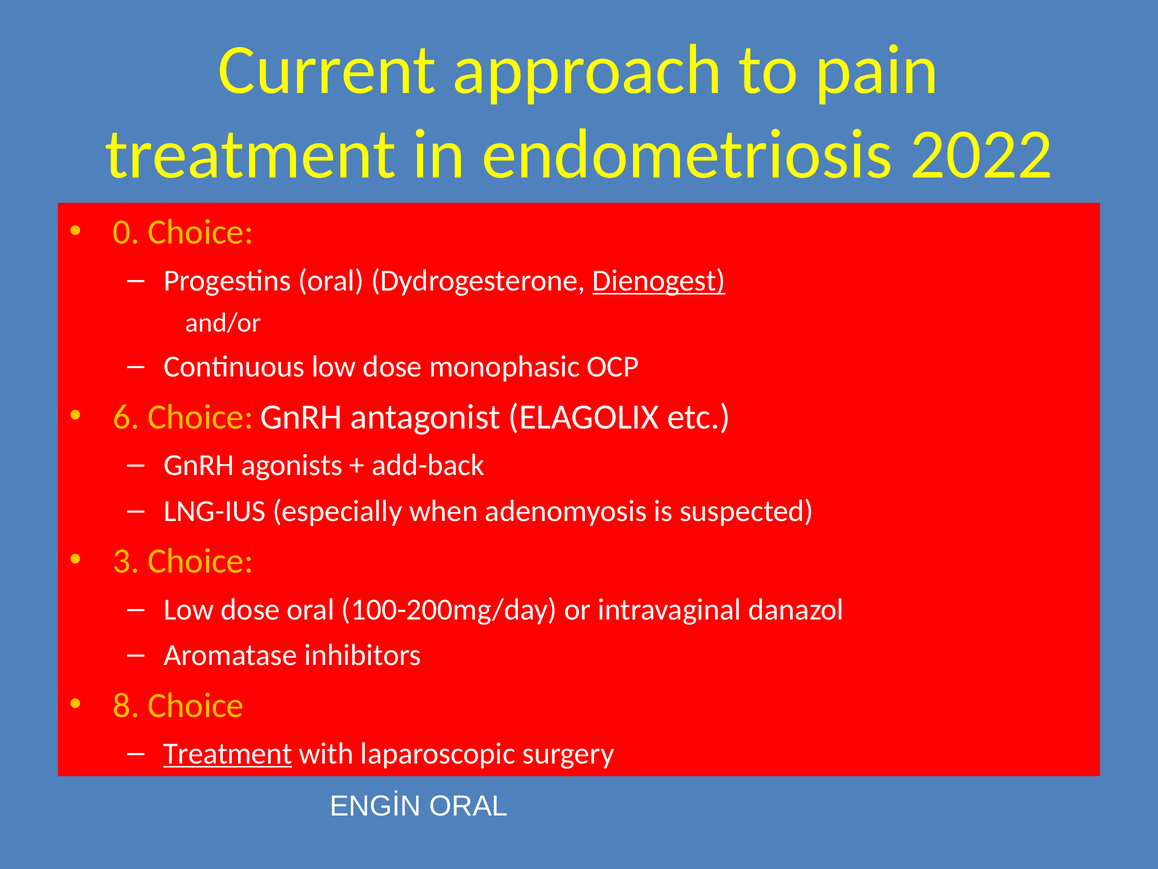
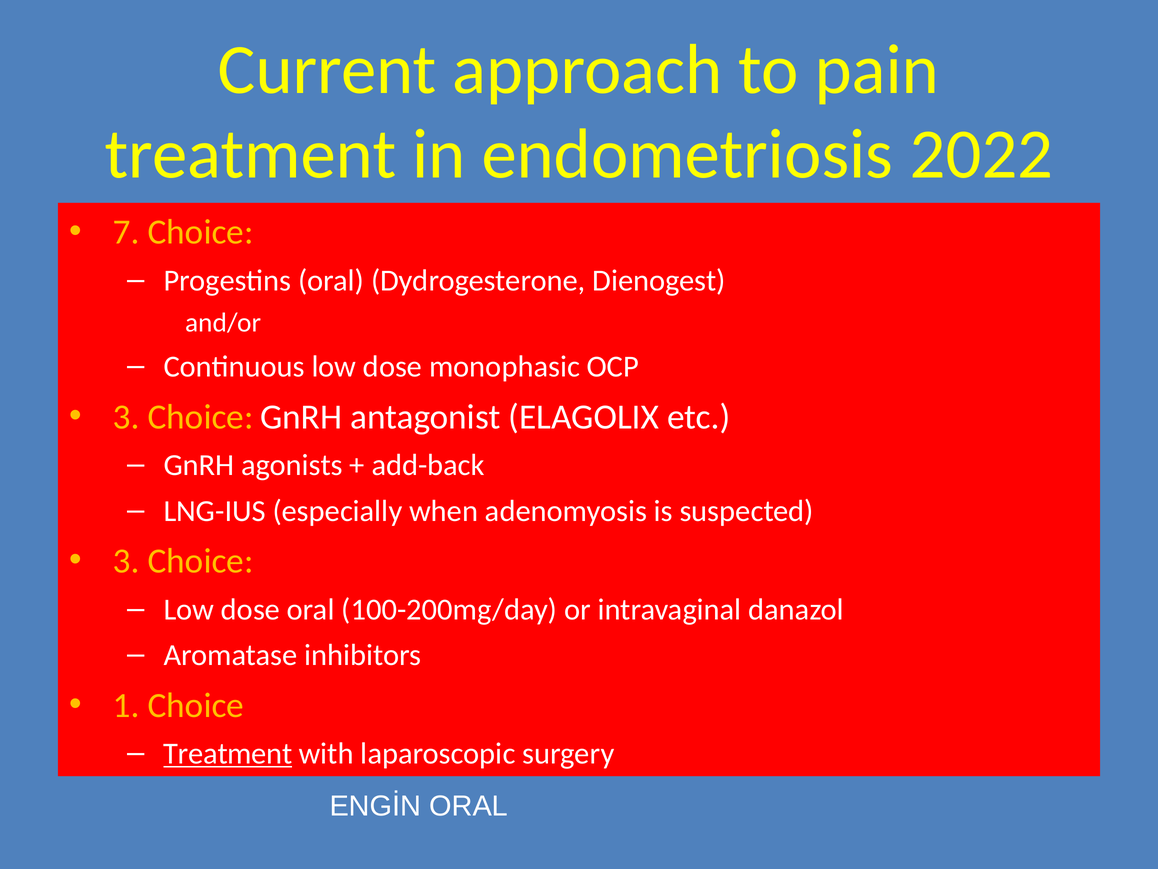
0: 0 -> 7 (126, 232)
Dienogest underline: present -> none (659, 280)
6: 6 -> 3 (126, 417)
8: 8 -> 1 (126, 705)
